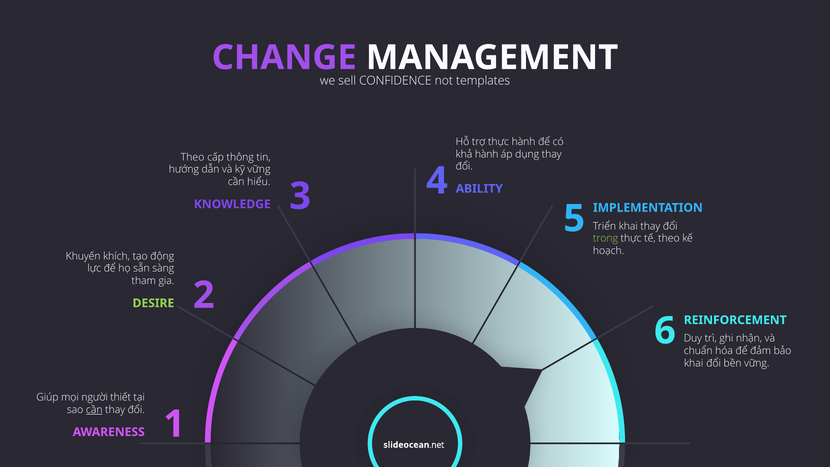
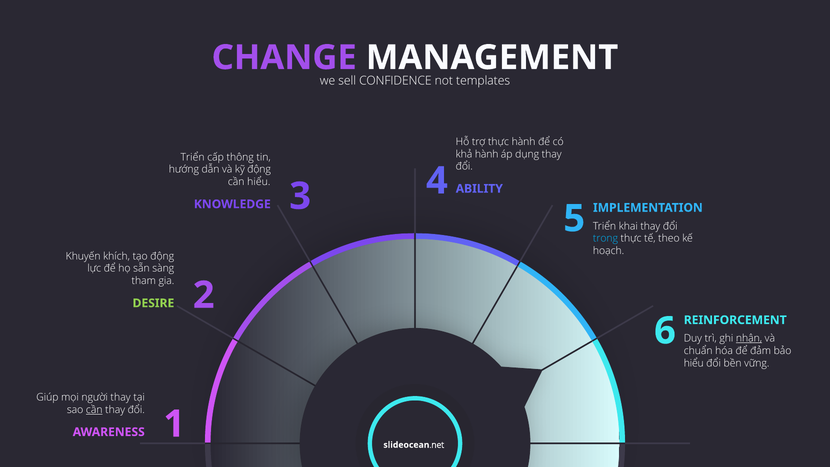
Theo: Theo -> Triển (193, 157)
kỹ vững: vững -> động (259, 170)
trong colour: light green -> light blue (605, 238)
nhận underline: none -> present (749, 338)
khai: khai -> hiểu (694, 363)
người thiết: thiết -> thay (121, 397)
